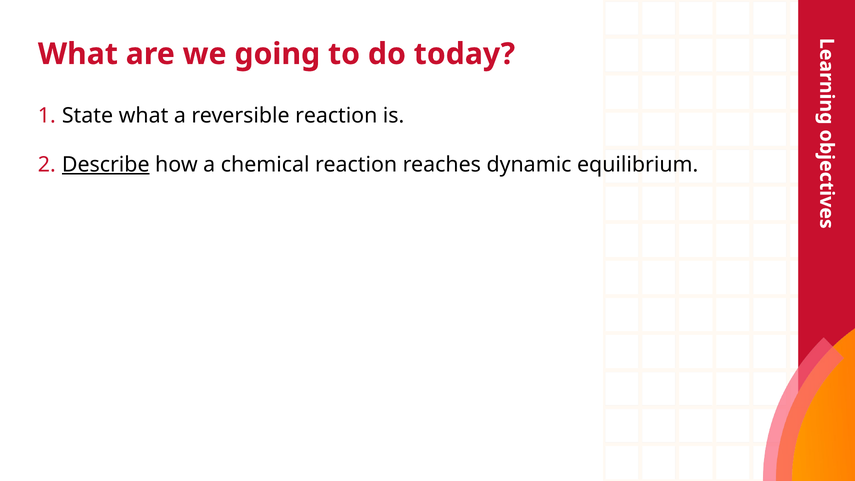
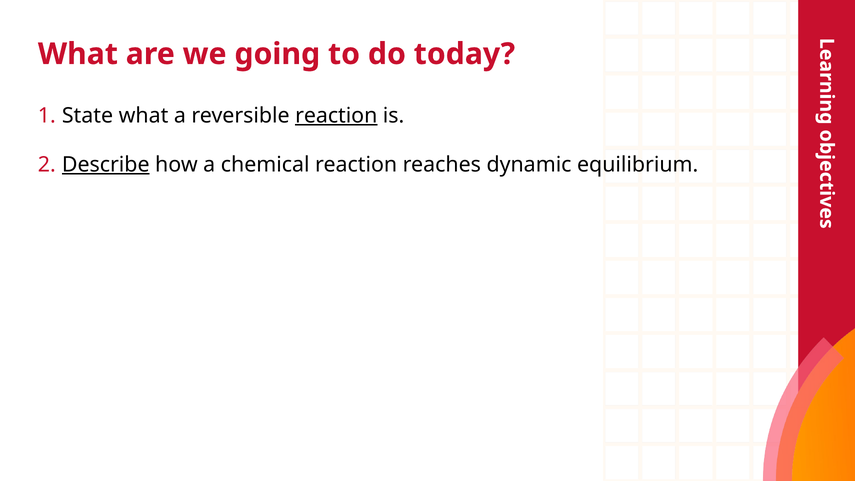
reaction underline: none -> present (336, 116)
